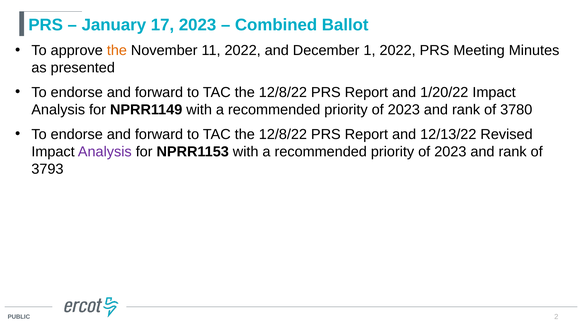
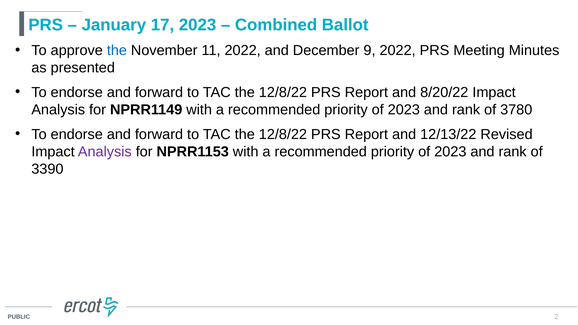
the colour: orange -> blue (117, 50)
1: 1 -> 9 (369, 50)
1/20/22: 1/20/22 -> 8/20/22 (444, 92)
3793: 3793 -> 3390 (47, 169)
